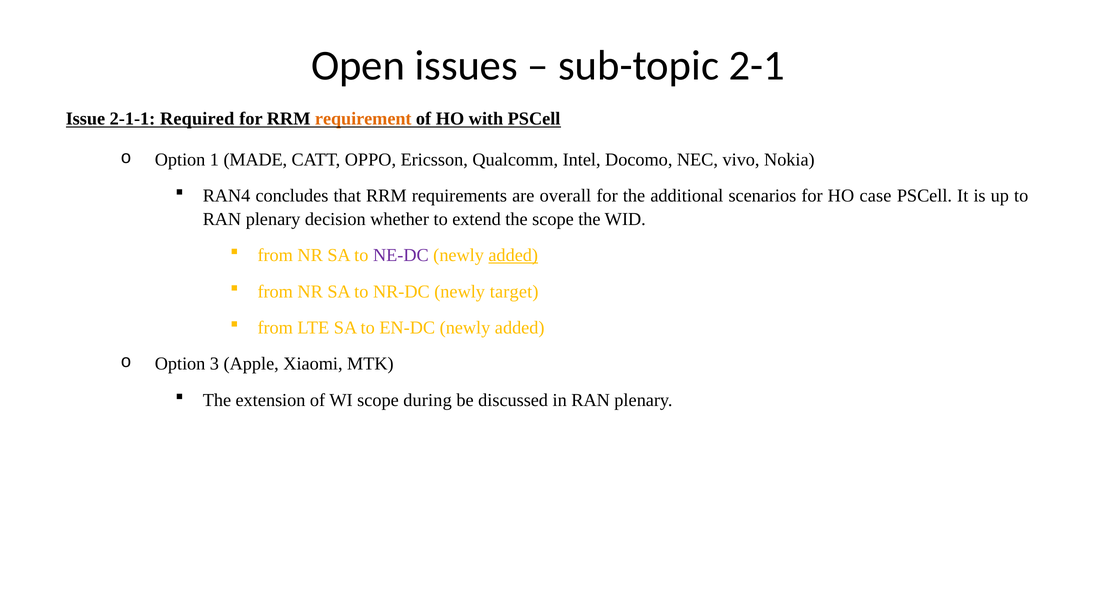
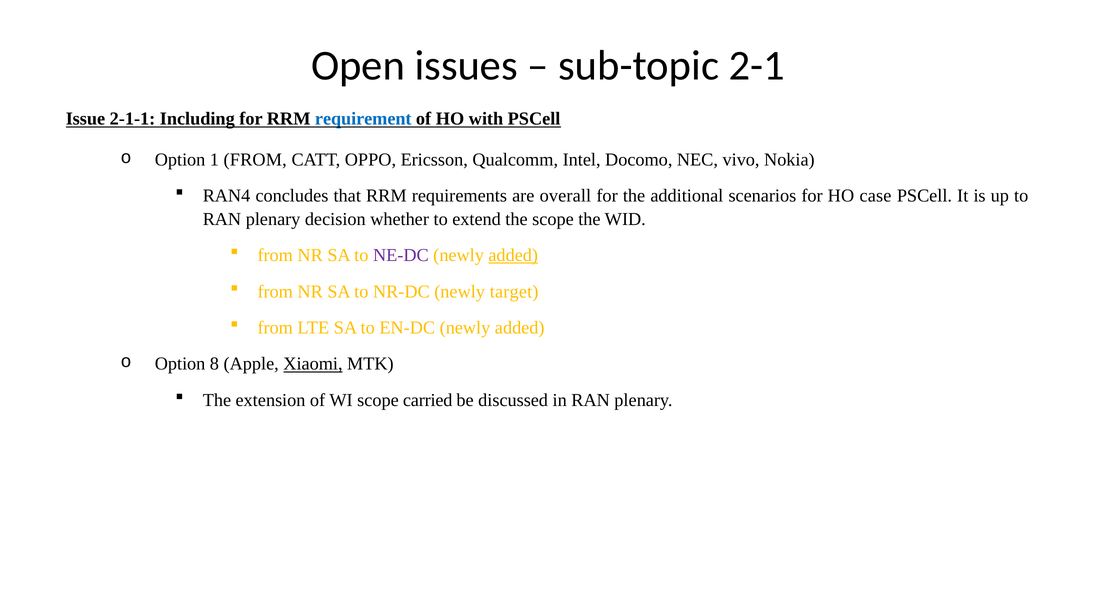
Required: Required -> Including (197, 119)
requirement colour: orange -> blue (363, 119)
1 MADE: MADE -> FROM (255, 160)
3: 3 -> 8 (214, 364)
Xiaomi underline: none -> present (313, 364)
during: during -> carried (428, 401)
